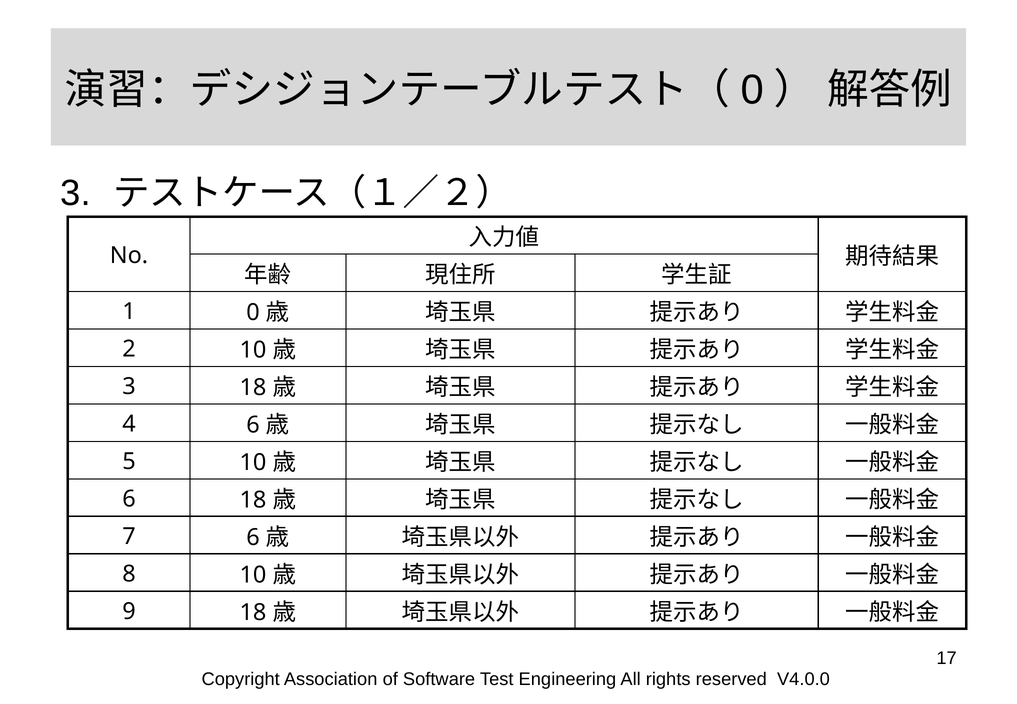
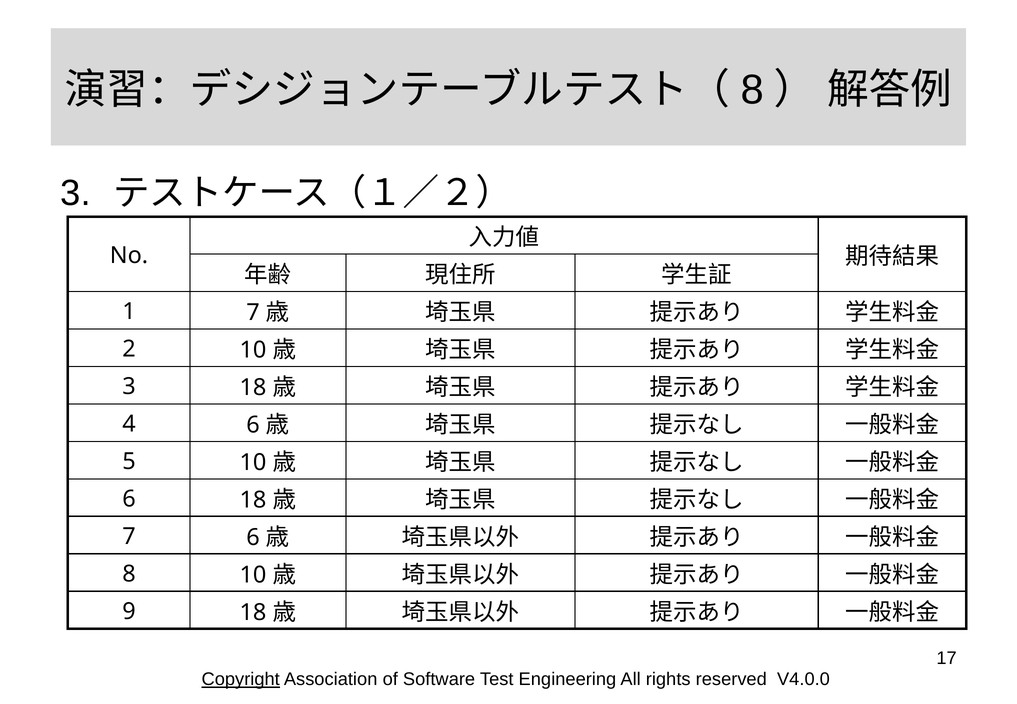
0: 0 -> 8 (752, 90)
1 0: 0 -> 7 (253, 313)
Copyright underline: none -> present (241, 679)
